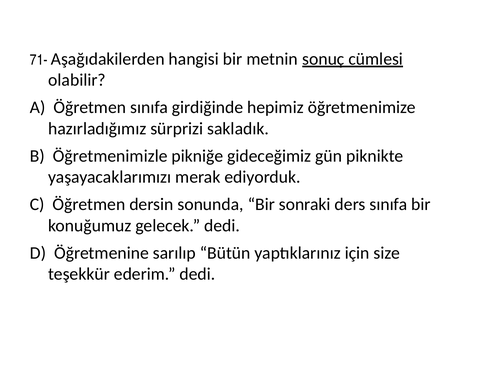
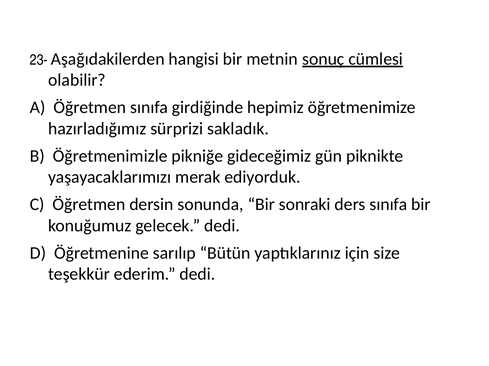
71-: 71- -> 23- (39, 60)
